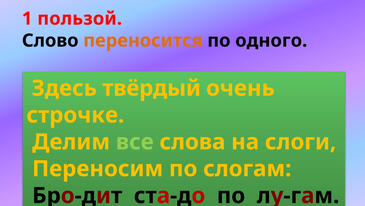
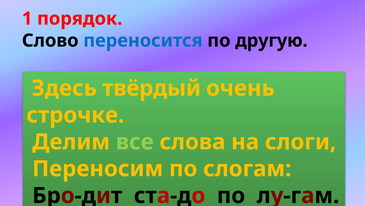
пользой: пользой -> порядок (80, 19)
переносится colour: orange -> blue (143, 40)
одного: одного -> другую (271, 40)
